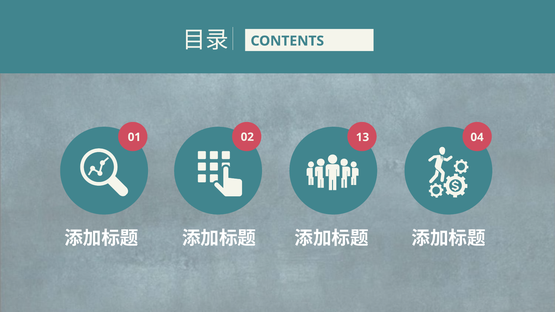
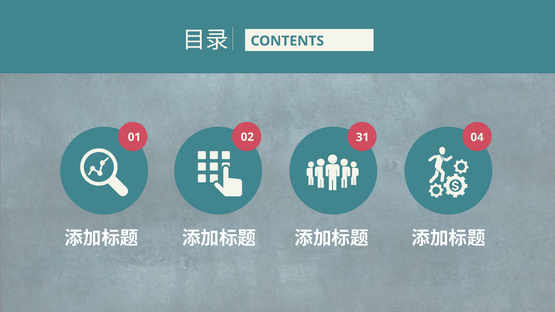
13: 13 -> 31 (363, 137)
